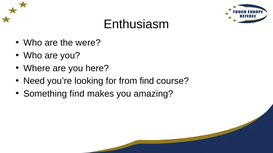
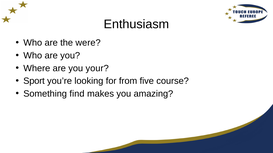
here: here -> your (97, 68)
Need: Need -> Sport (34, 81)
from find: find -> five (147, 81)
